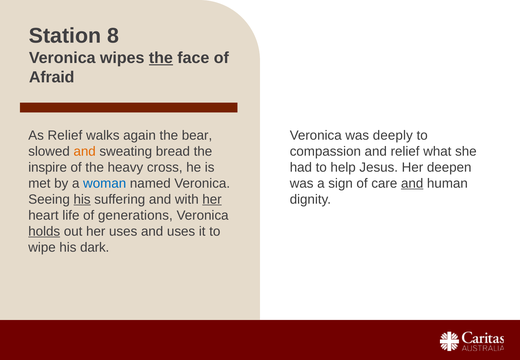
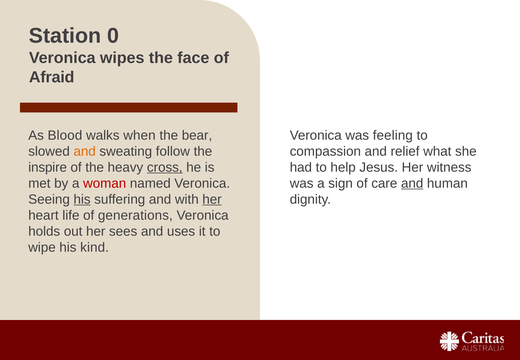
8: 8 -> 0 (113, 36)
the underline: present -> none (161, 58)
As Relief: Relief -> Blood (65, 135)
again: again -> when (139, 135)
deeply: deeply -> feeling (393, 135)
bread: bread -> follow (173, 151)
cross underline: none -> present (165, 167)
deepen: deepen -> witness (449, 167)
woman colour: blue -> red (105, 183)
holds underline: present -> none (44, 231)
her uses: uses -> sees (123, 231)
dark: dark -> kind (95, 247)
